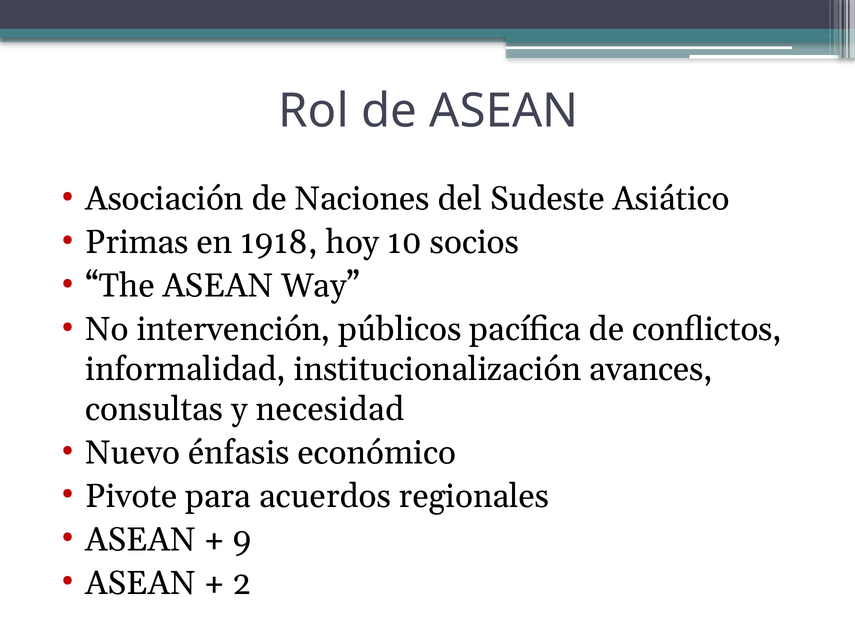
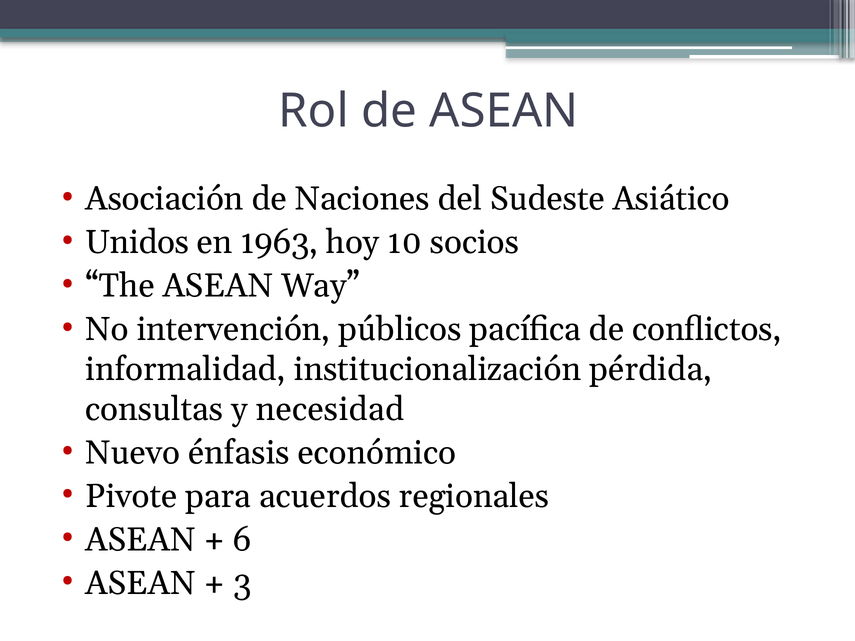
Primas: Primas -> Unidos (137, 242)
1918: 1918 -> 1963 (279, 242)
avances: avances -> pérdida (651, 369)
9: 9 -> 6 (242, 540)
2: 2 -> 3 (242, 583)
